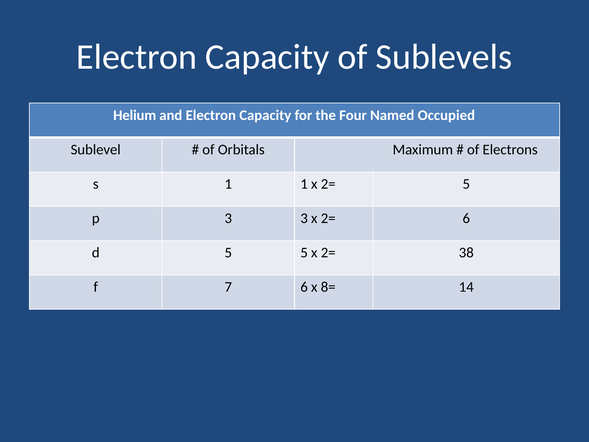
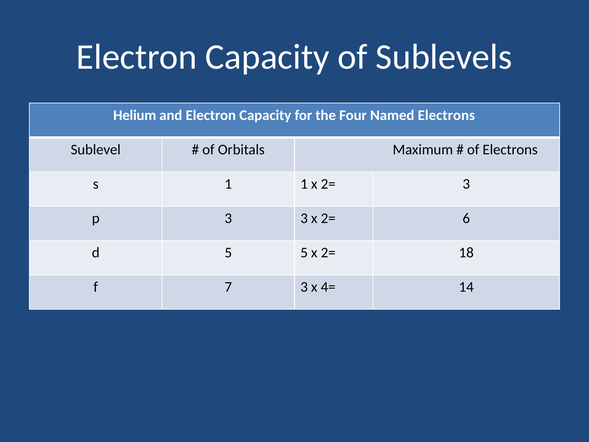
Named Occupied: Occupied -> Electrons (446, 115)
2= 5: 5 -> 3 (466, 184)
38: 38 -> 18 (466, 253)
7 6: 6 -> 3 (304, 287)
8=: 8= -> 4= (328, 287)
